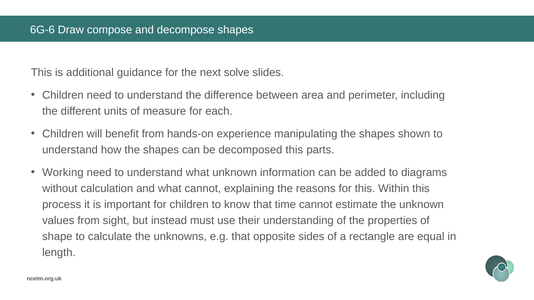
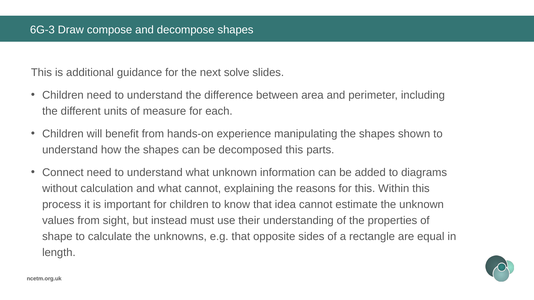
6G-6: 6G-6 -> 6G-3 (42, 30)
Working: Working -> Connect (63, 173)
time: time -> idea (285, 205)
